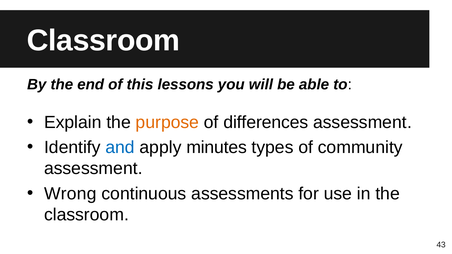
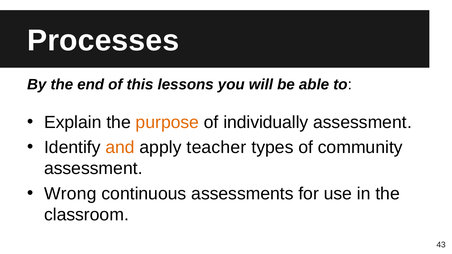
Classroom: Classroom -> Processes (103, 40)
differences: differences -> individually (266, 122)
and colour: blue -> orange (120, 148)
minutes: minutes -> teacher (216, 148)
